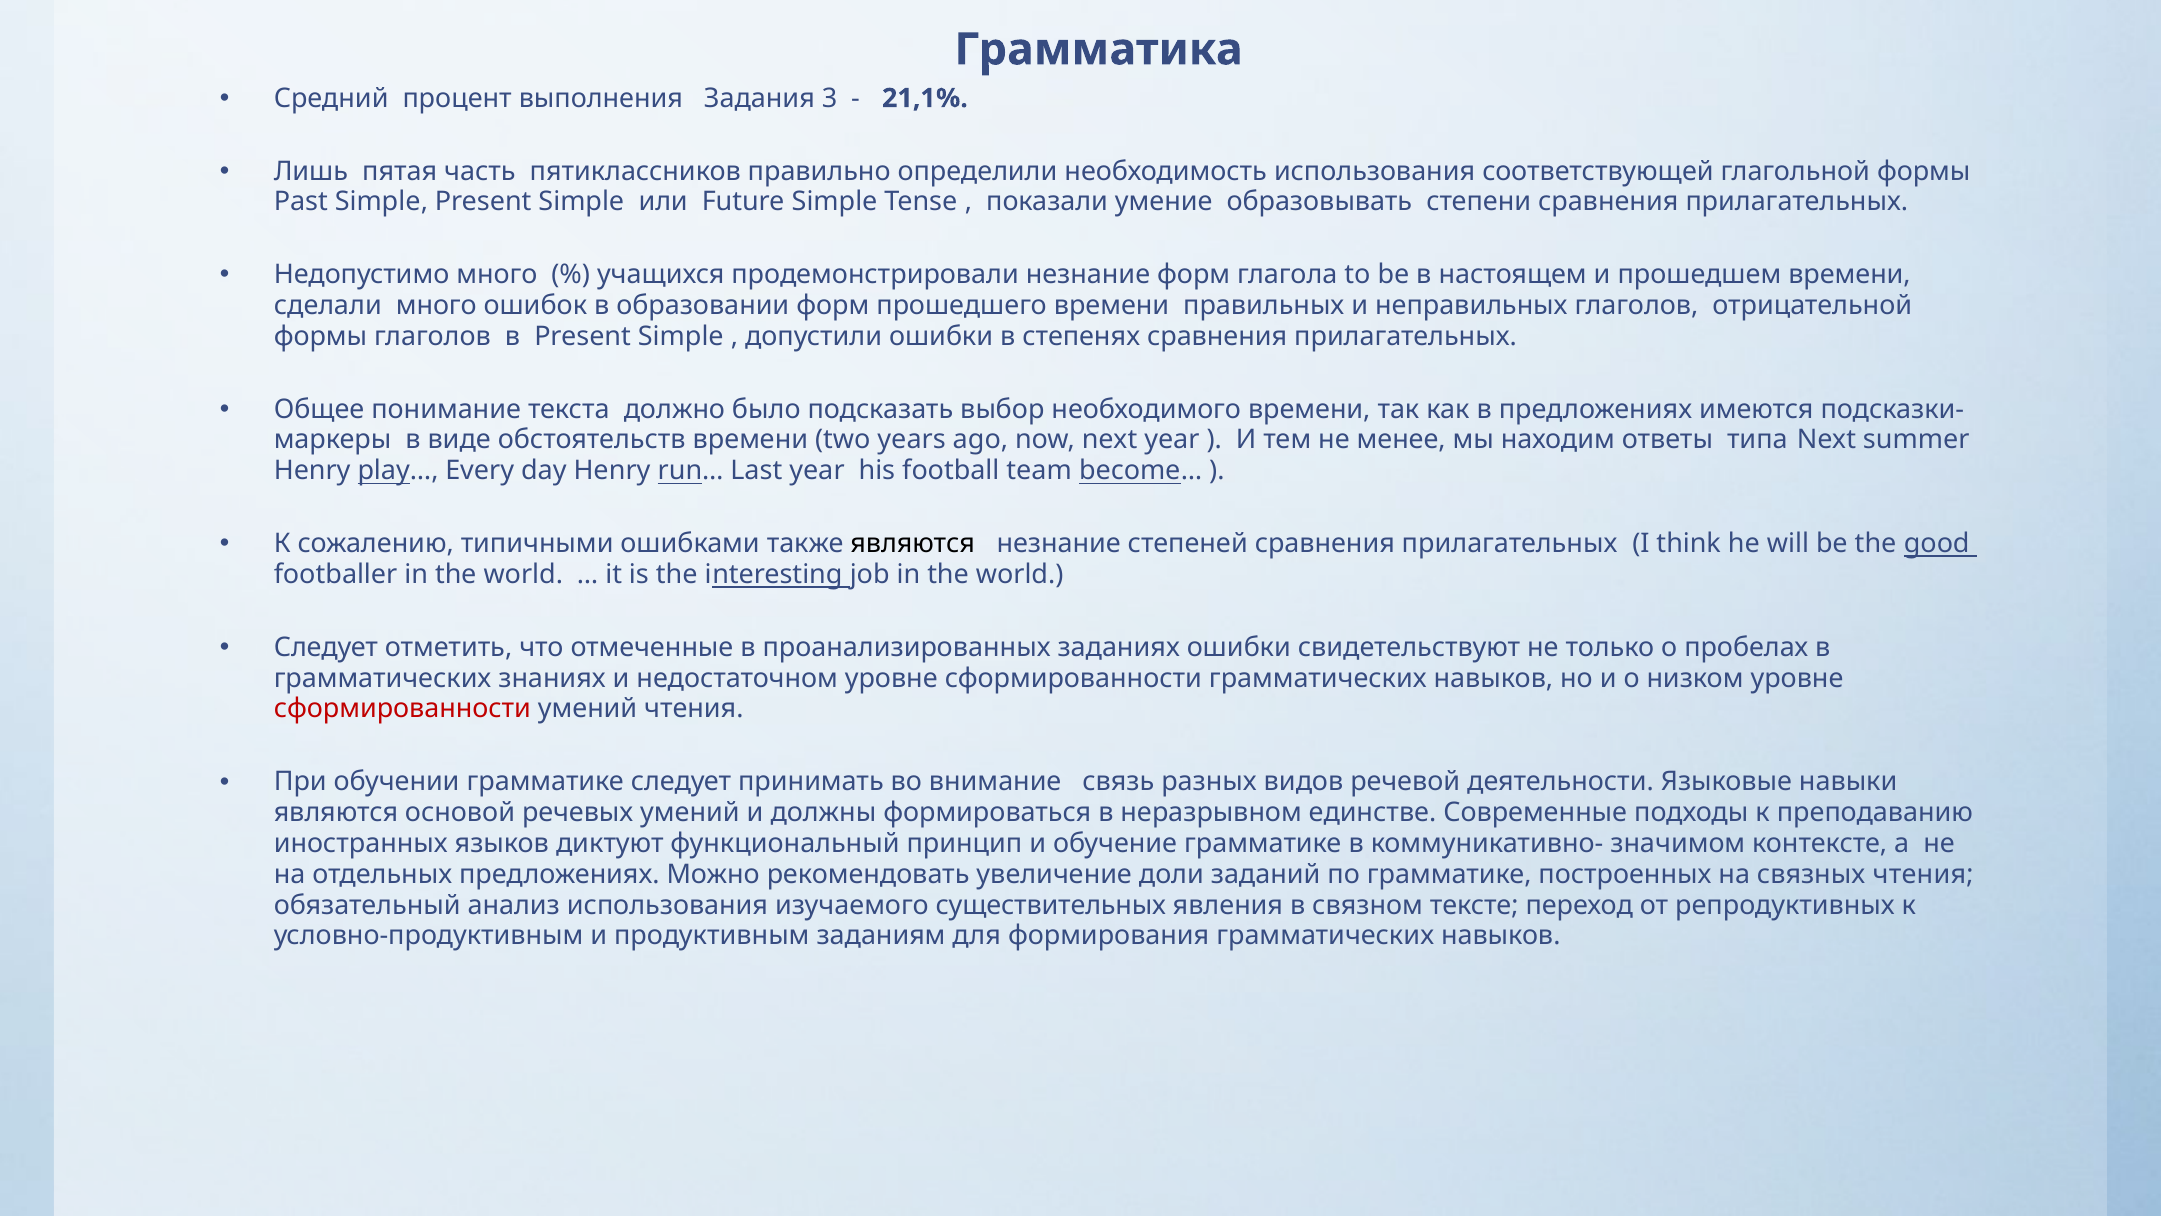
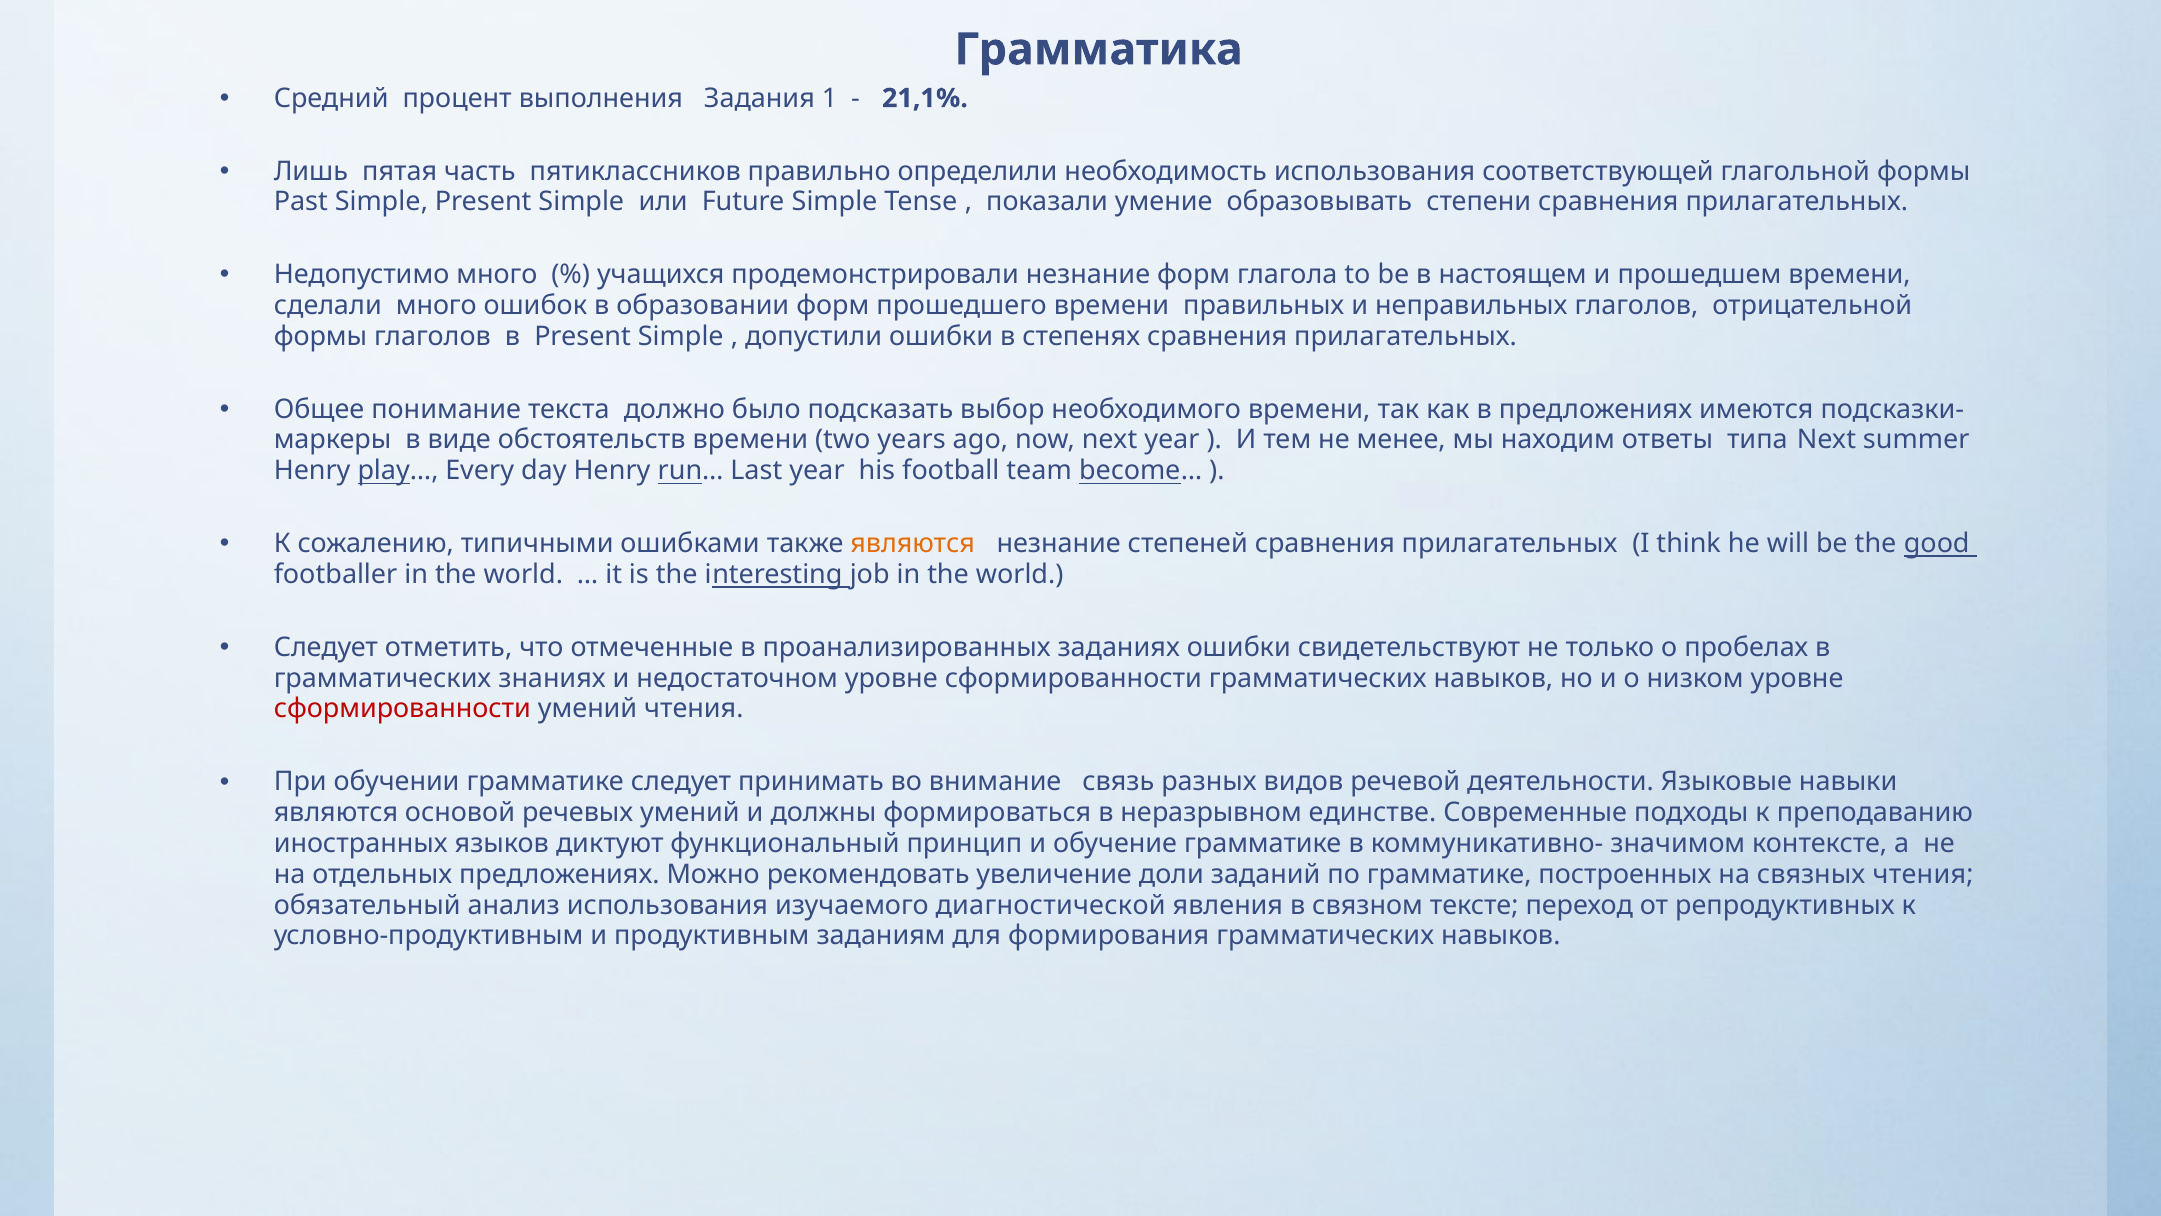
3: 3 -> 1 (830, 98)
являются colour: black -> orange (913, 544)
существительных: существительных -> диагностической (1051, 905)
